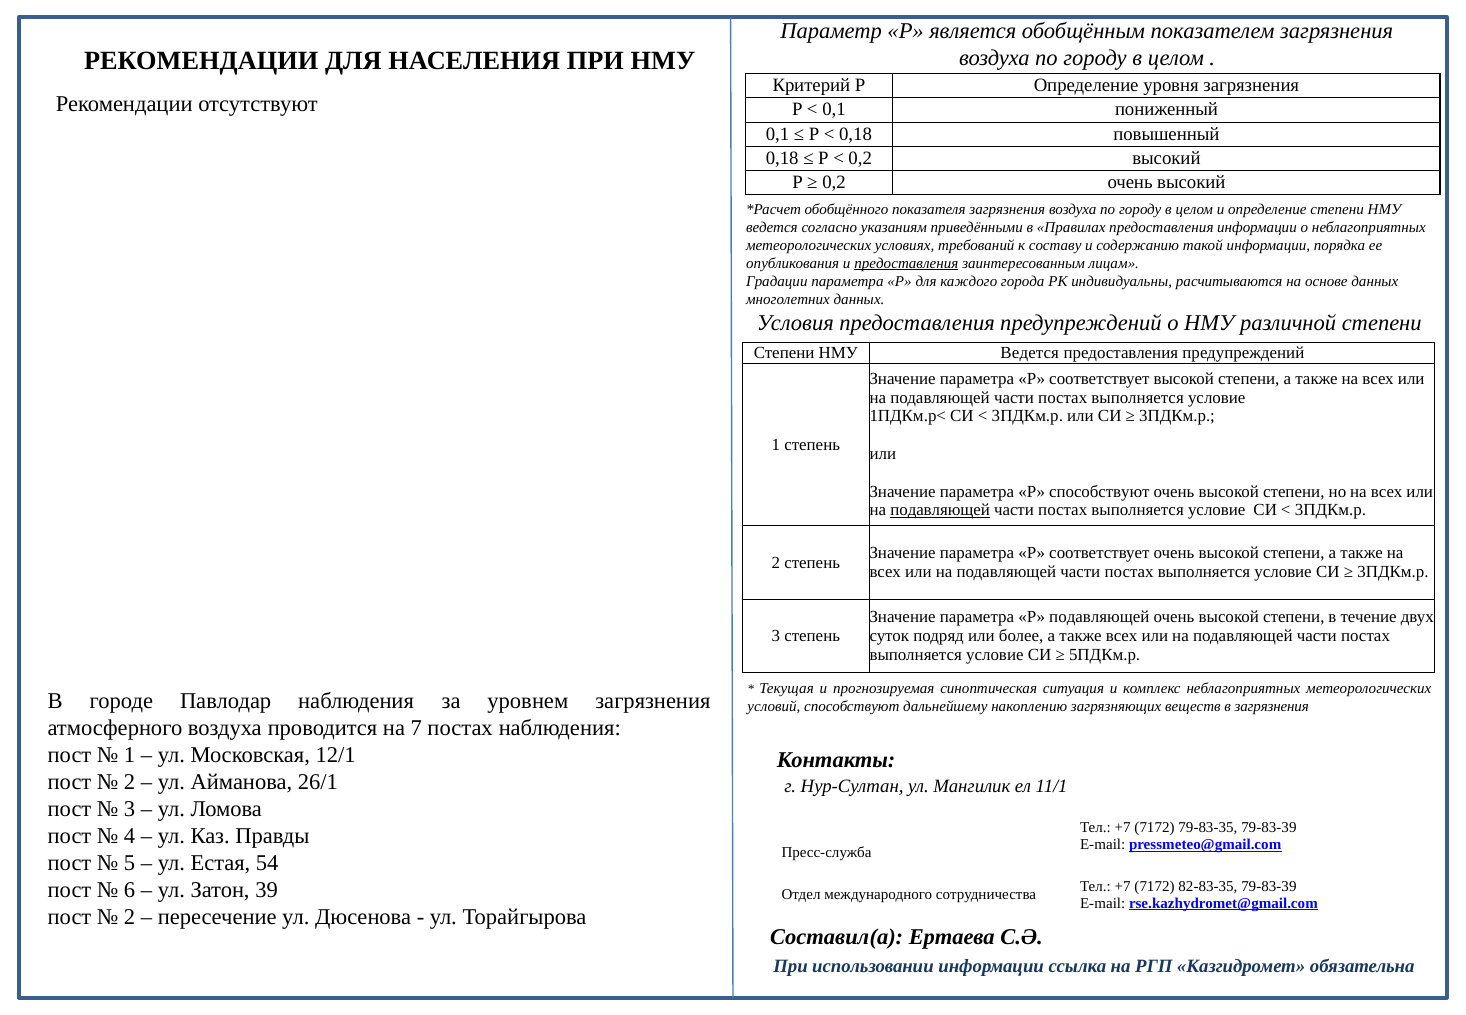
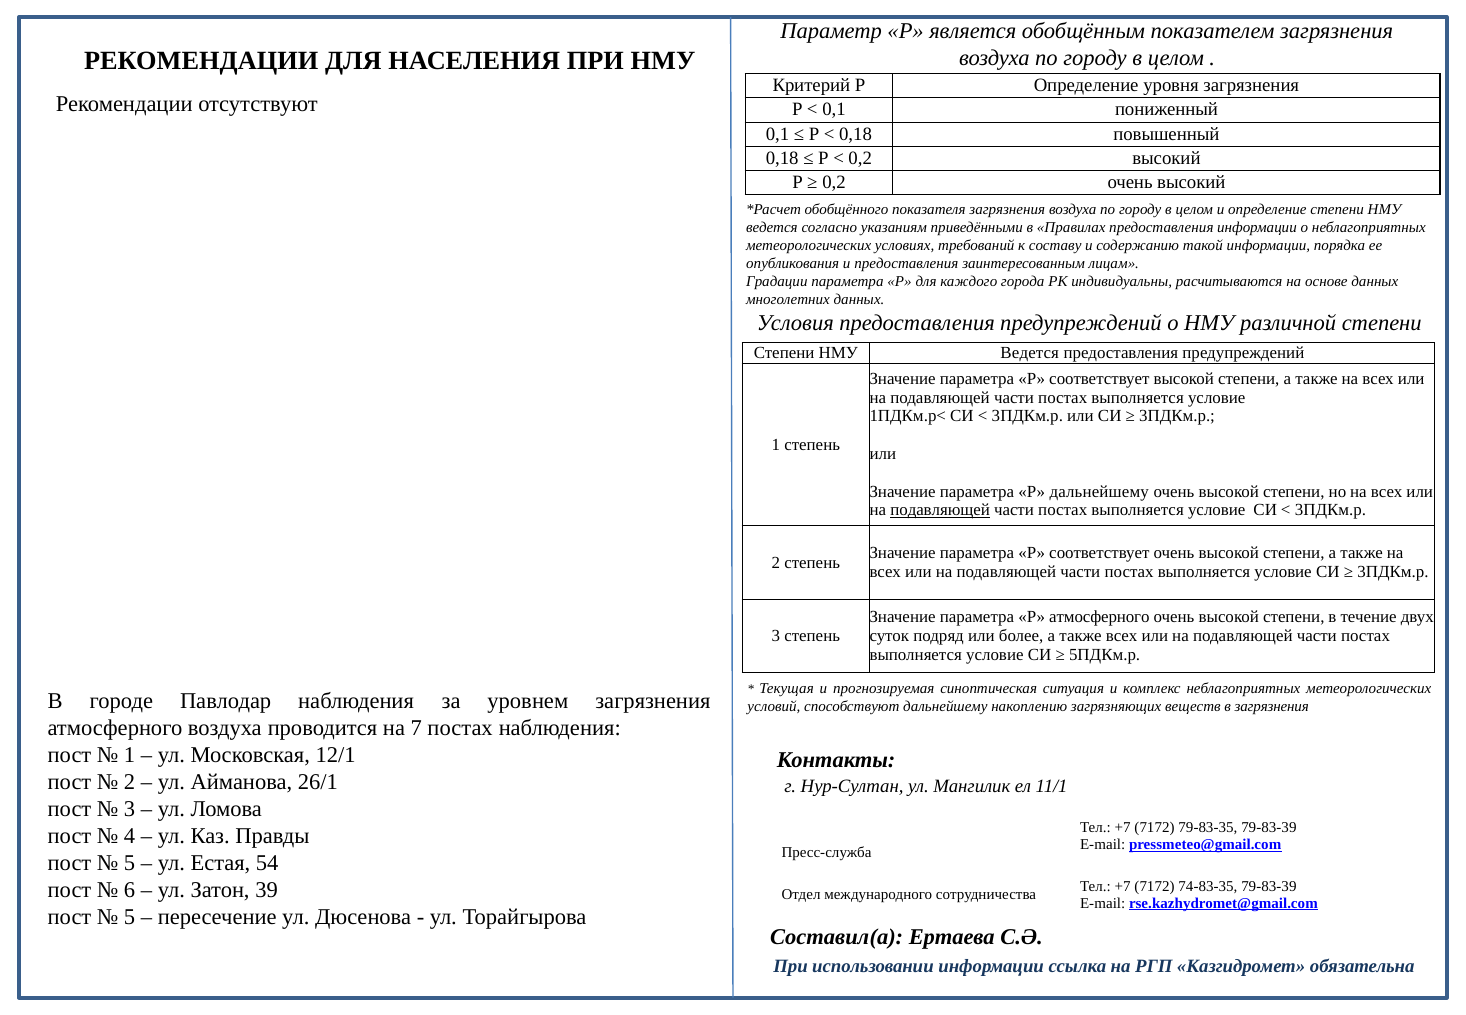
предоставления underline: present -> none (906, 263)
Р способствуют: способствуют -> дальнейшему (1099, 491)
Р подавляющей: подавляющей -> атмосферного (1099, 617)
82-83-35: 82-83-35 -> 74-83-35 (1208, 886)
2: 2 -> 5 (130, 917)
